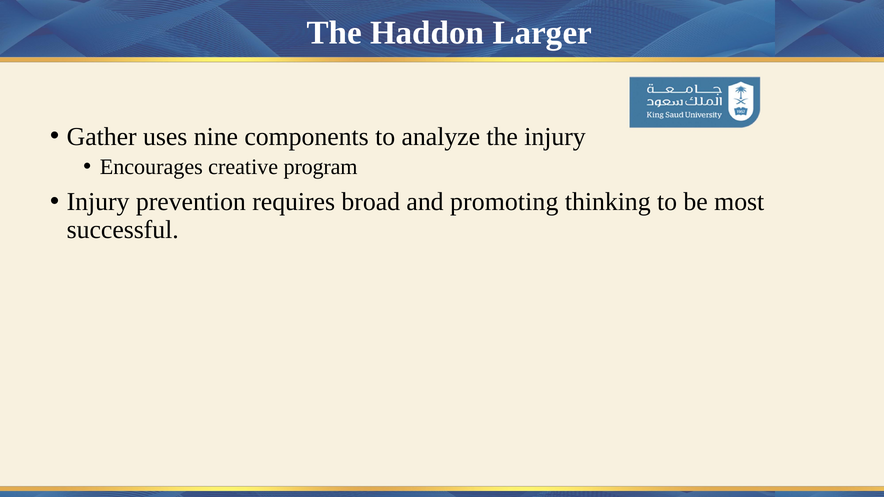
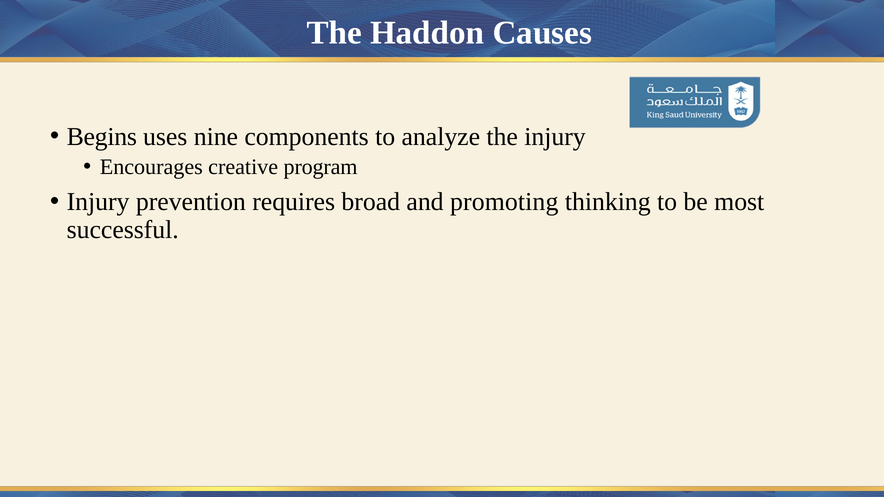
Larger: Larger -> Causes (542, 33)
Gather: Gather -> Begins (102, 137)
